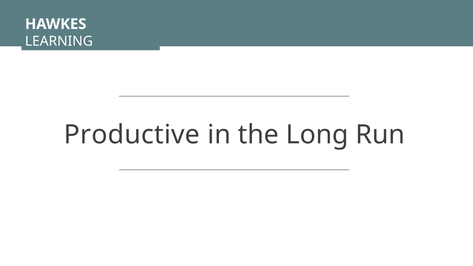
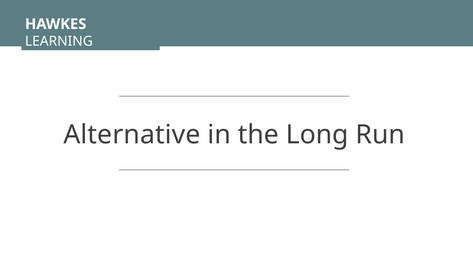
Productive: Productive -> Alternative (132, 135)
